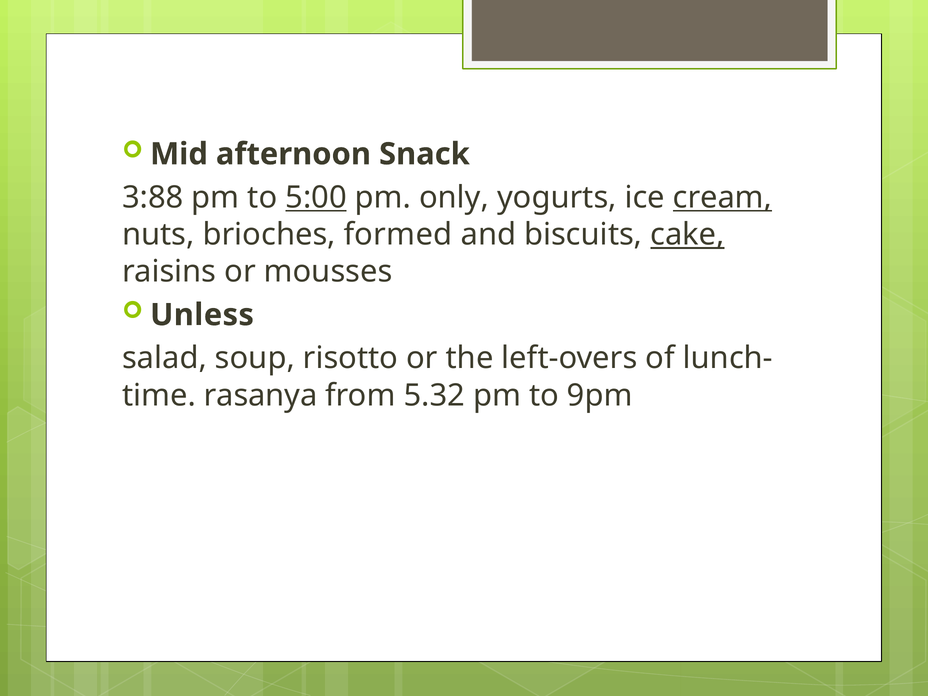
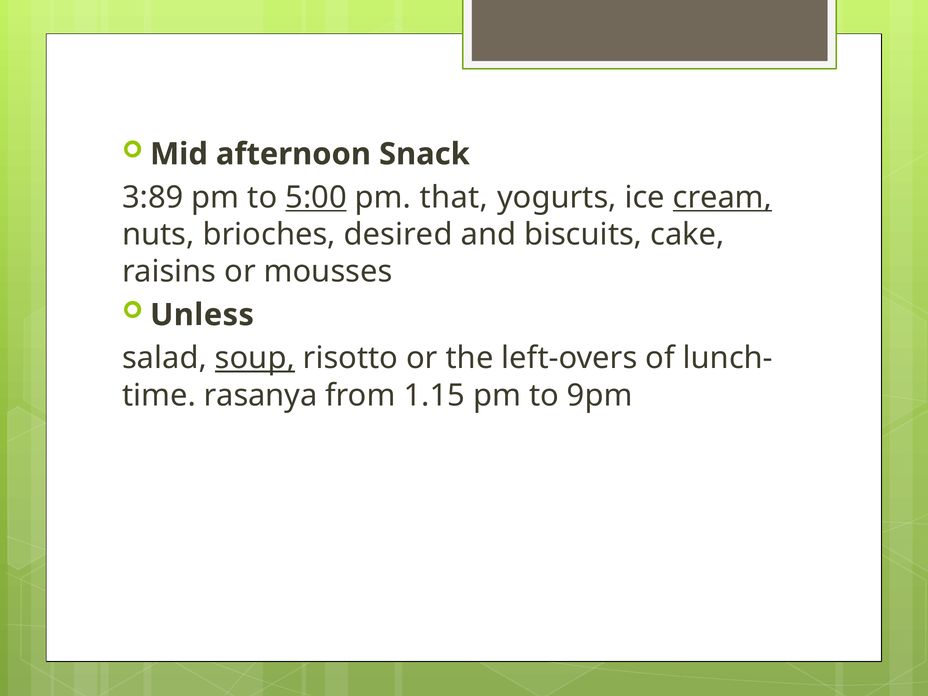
3:88: 3:88 -> 3:89 (153, 197)
only: only -> that (454, 197)
formed: formed -> desired (398, 235)
cake underline: present -> none (687, 235)
soup underline: none -> present (255, 358)
5.32: 5.32 -> 1.15 (434, 395)
